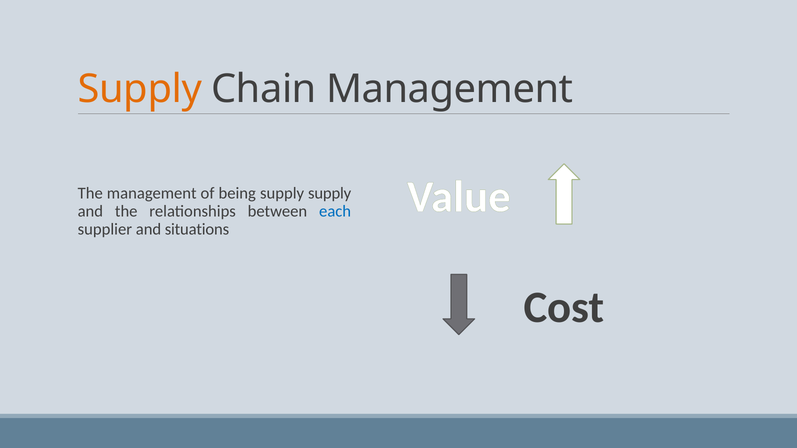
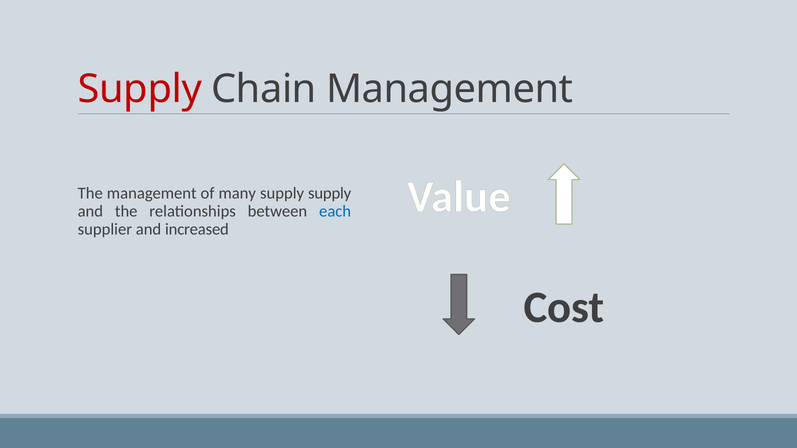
Supply colour: orange -> red (140, 89)
being: being -> many (237, 194)
situations: situations -> increased (197, 229)
